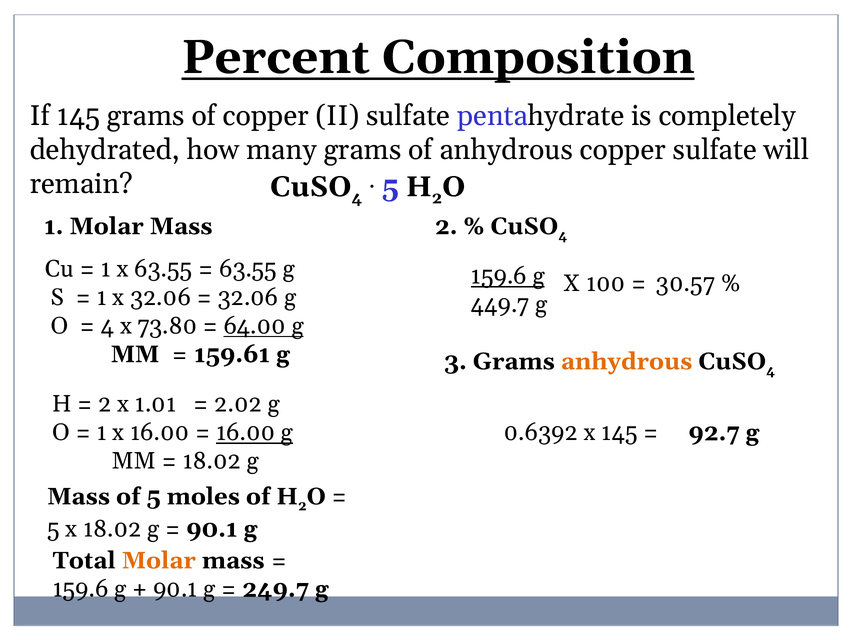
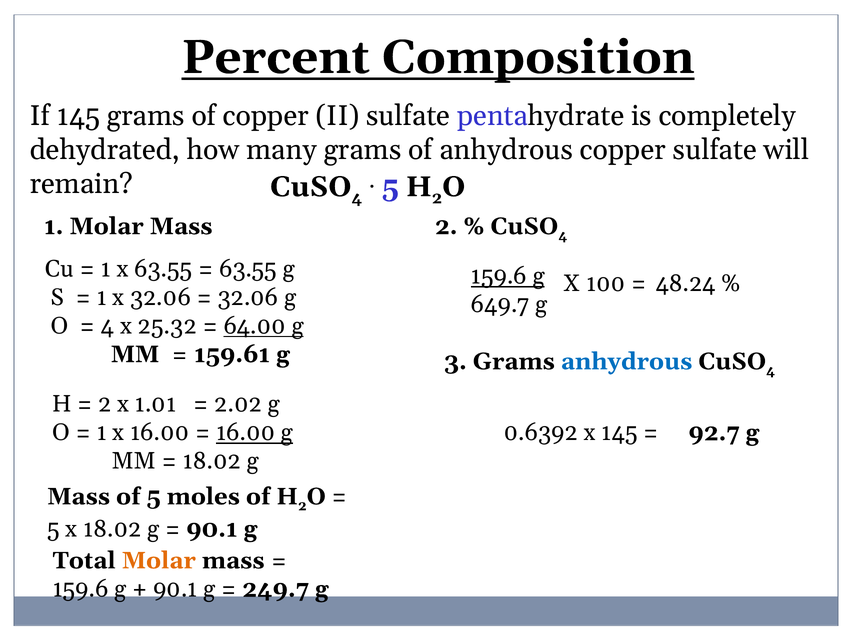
30.57: 30.57 -> 48.24 (686, 283)
449.7: 449.7 -> 649.7 (500, 304)
73.80: 73.80 -> 25.32 (167, 326)
anhydrous colour: orange -> blue (627, 361)
